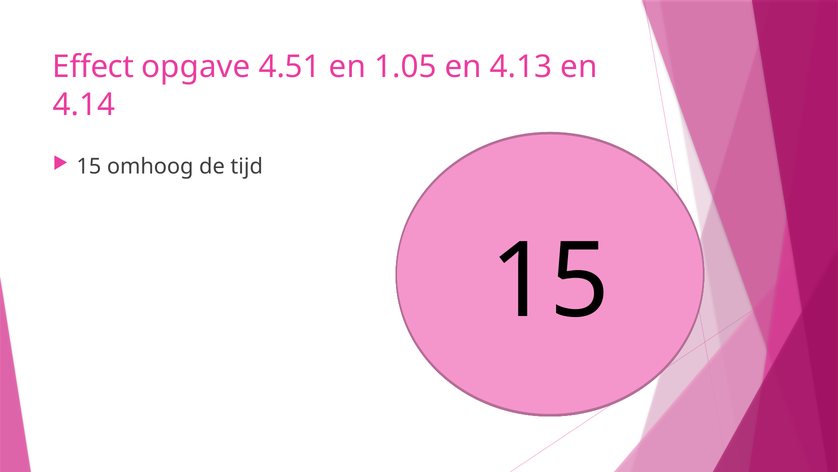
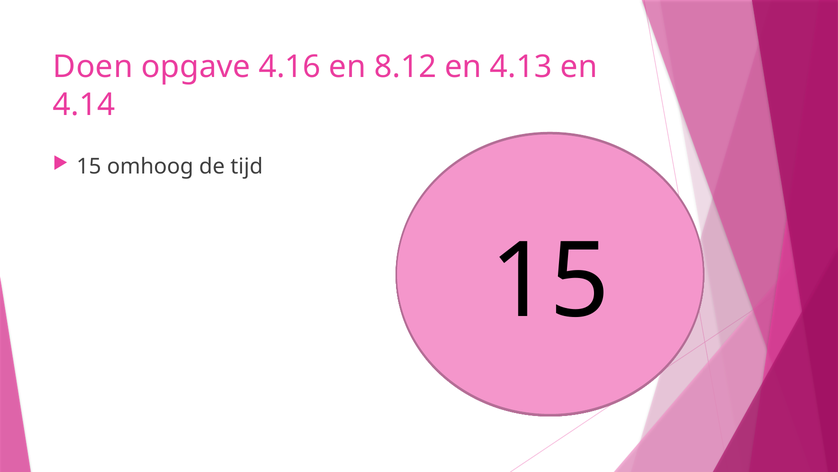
Effect: Effect -> Doen (93, 67)
4.51: 4.51 -> 4.16 (290, 67)
1.05: 1.05 -> 8.12 (405, 67)
